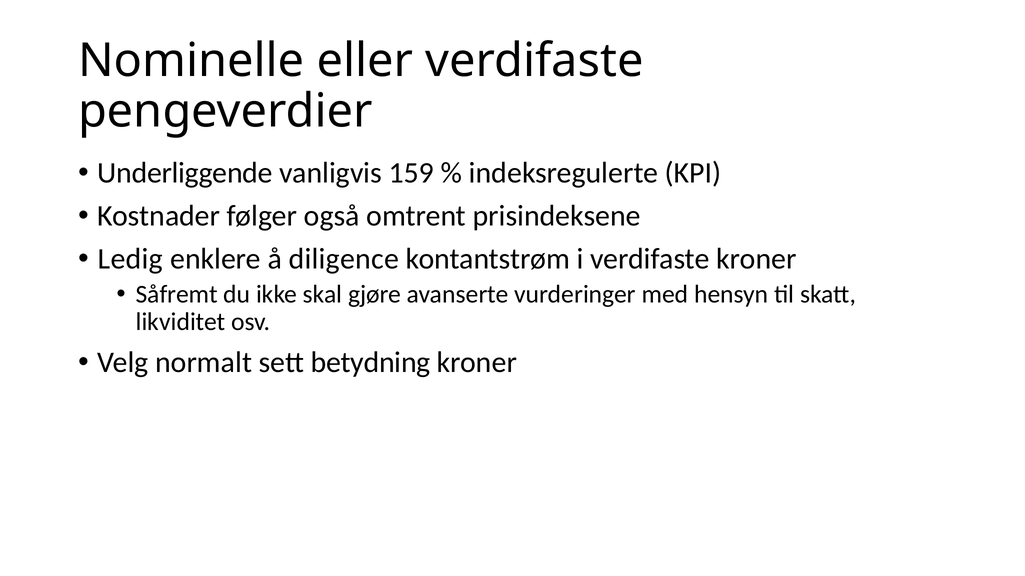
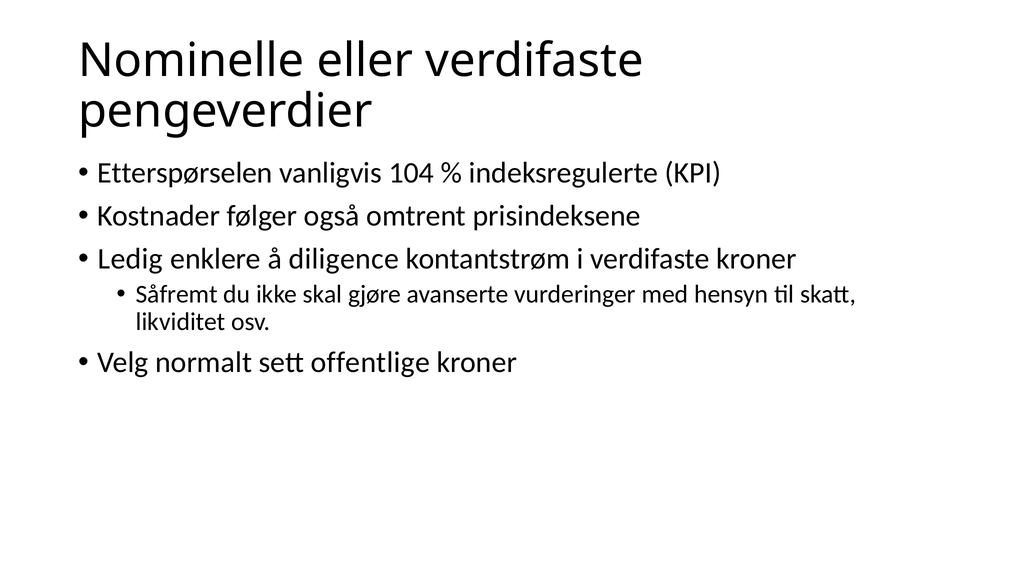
Underliggende: Underliggende -> Etterspørselen (185, 173)
159: 159 -> 104 (411, 173)
betydning: betydning -> offentlige (370, 363)
